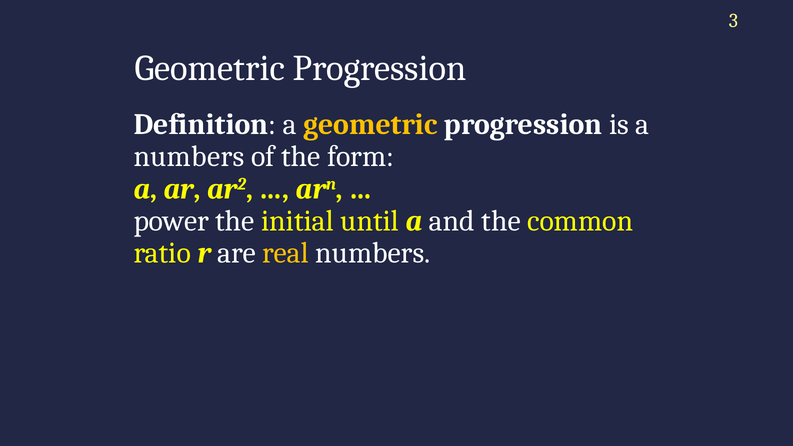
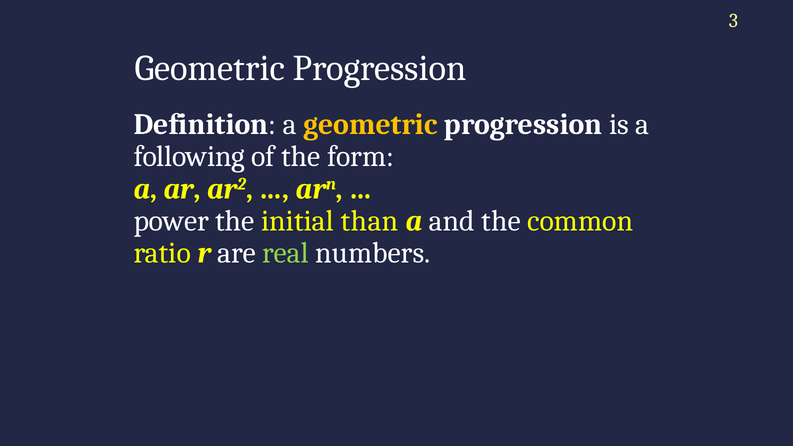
numbers: numbers -> following (189, 157)
until: until -> than (370, 221)
real colour: yellow -> light green (286, 253)
